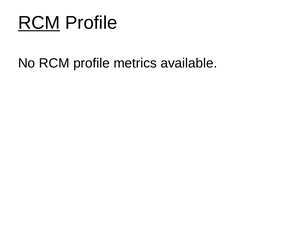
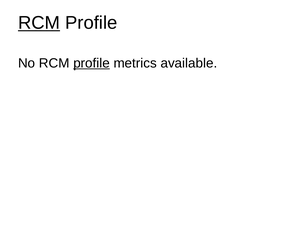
profile underline: none -> present (92, 63)
